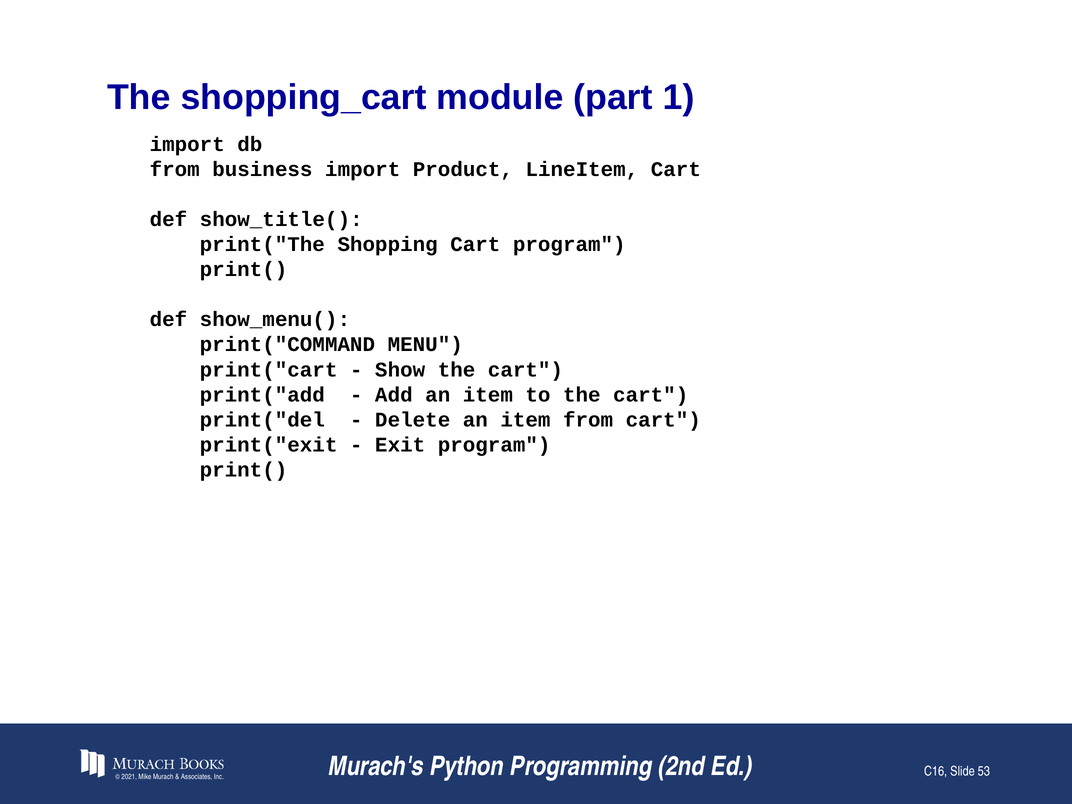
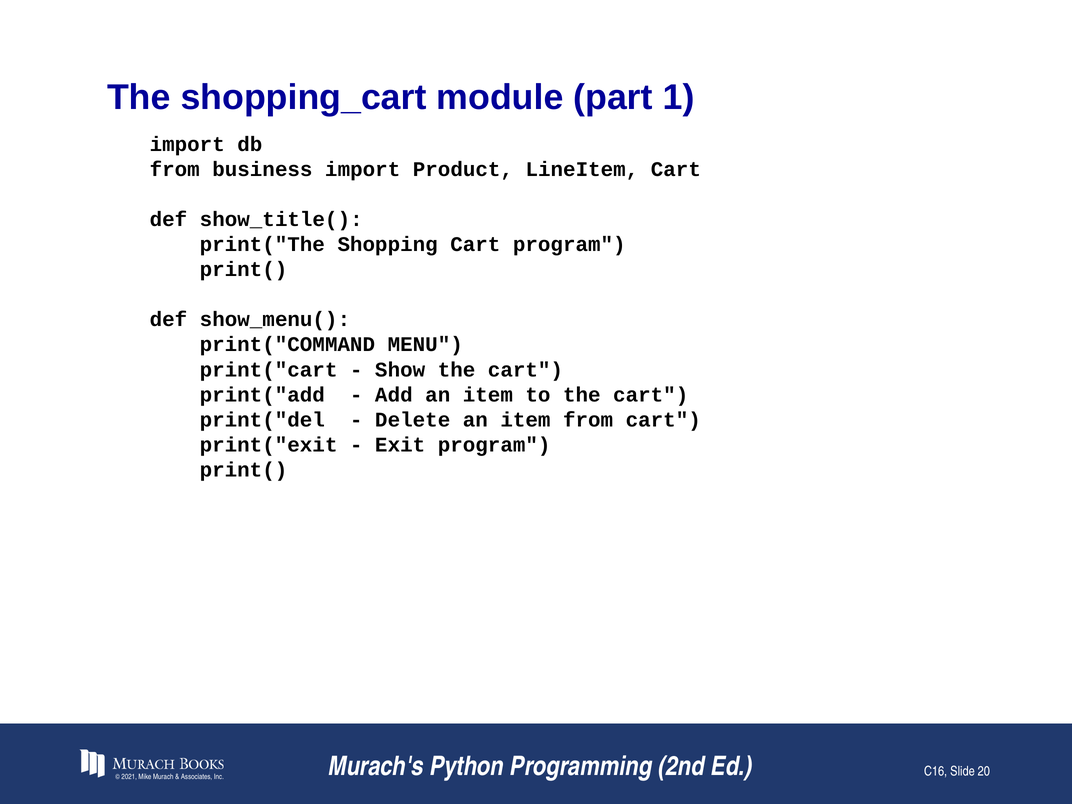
53: 53 -> 20 (984, 771)
